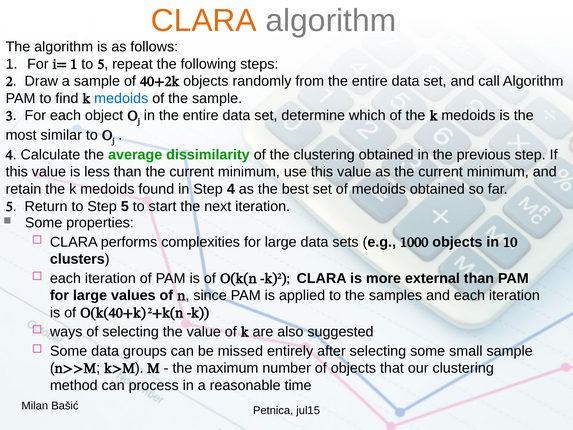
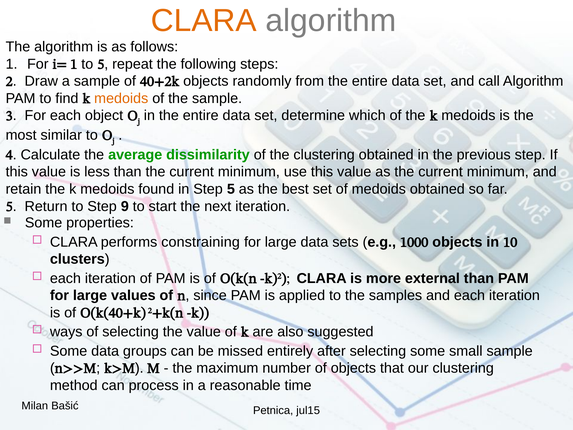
medoids colour: blue -> orange (121, 98)
Step 4: 4 -> 5 (231, 189)
Step 5: 5 -> 9 (125, 206)
complexities: complexities -> constraining (201, 242)
